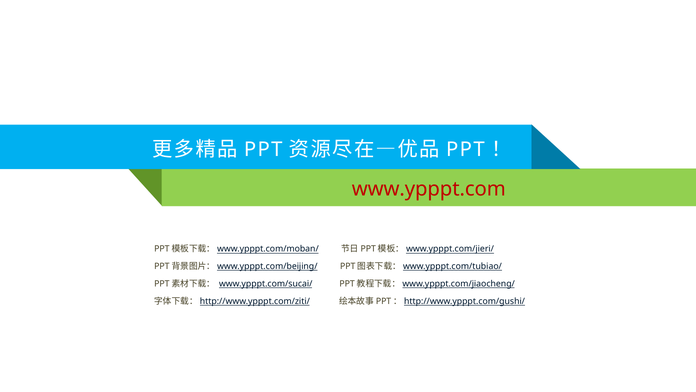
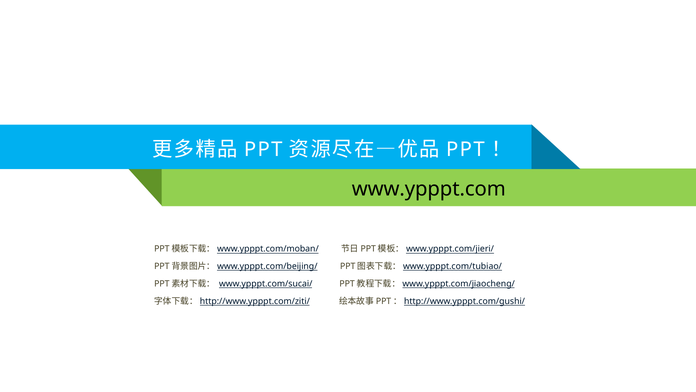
www.ypppt.com colour: red -> black (429, 189)
